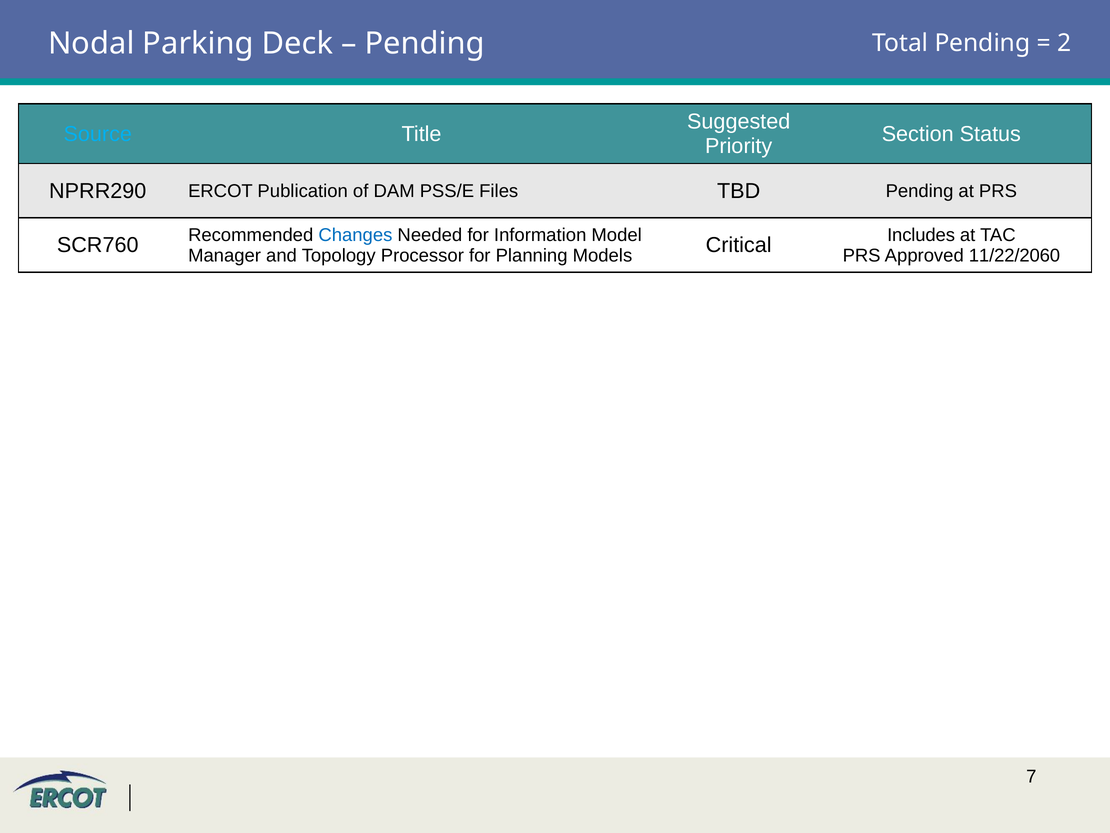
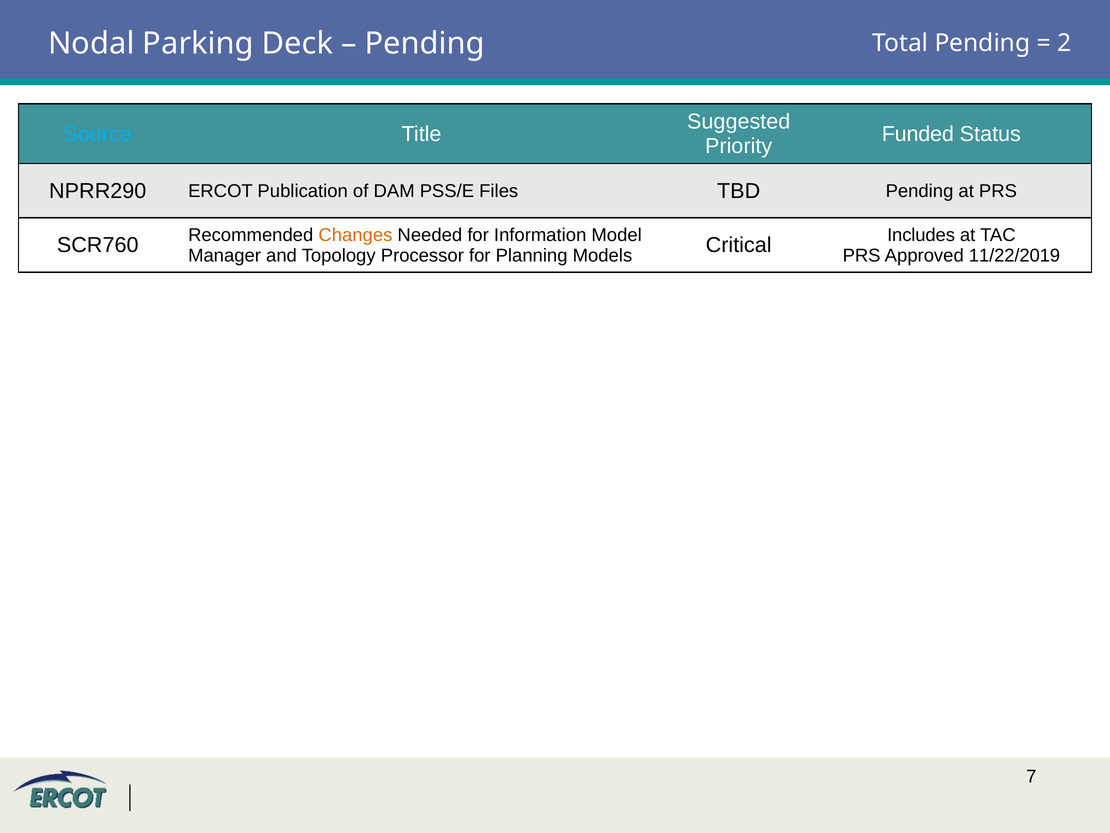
Section: Section -> Funded (918, 134)
Changes colour: blue -> orange (355, 235)
11/22/2060: 11/22/2060 -> 11/22/2019 (1014, 255)
